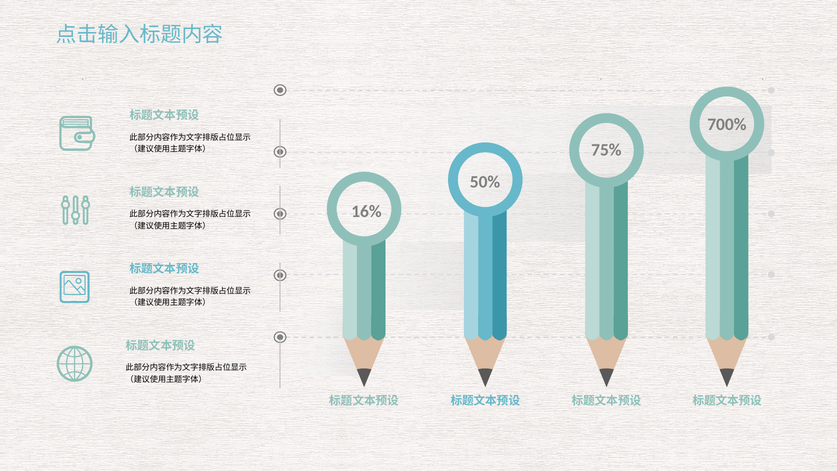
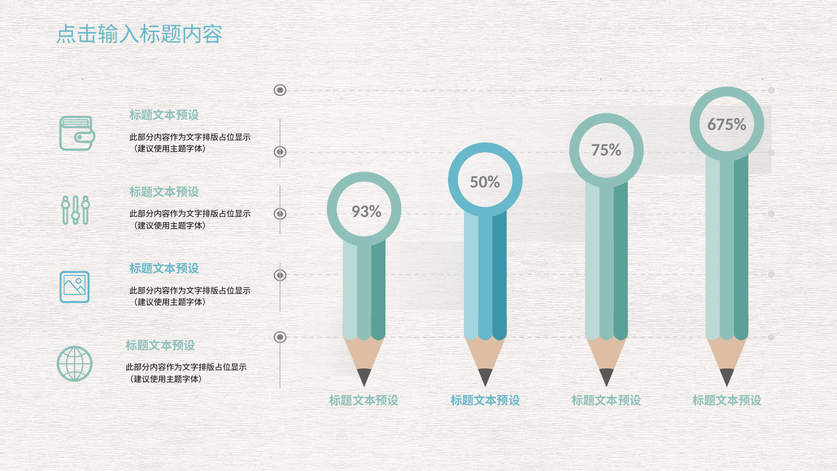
700%: 700% -> 675% (727, 124)
16%: 16% -> 93% (366, 211)
